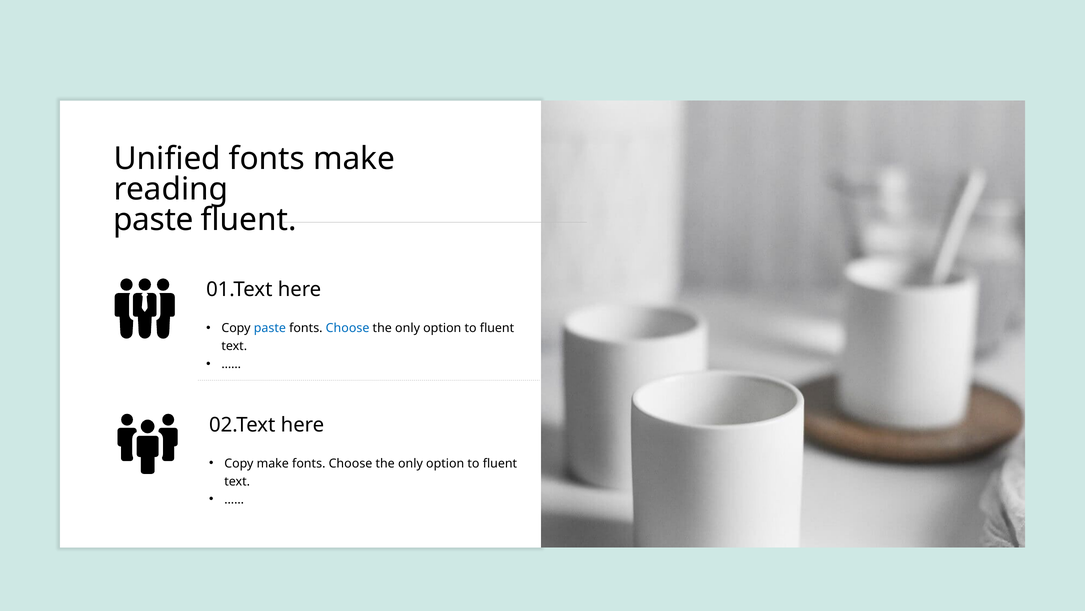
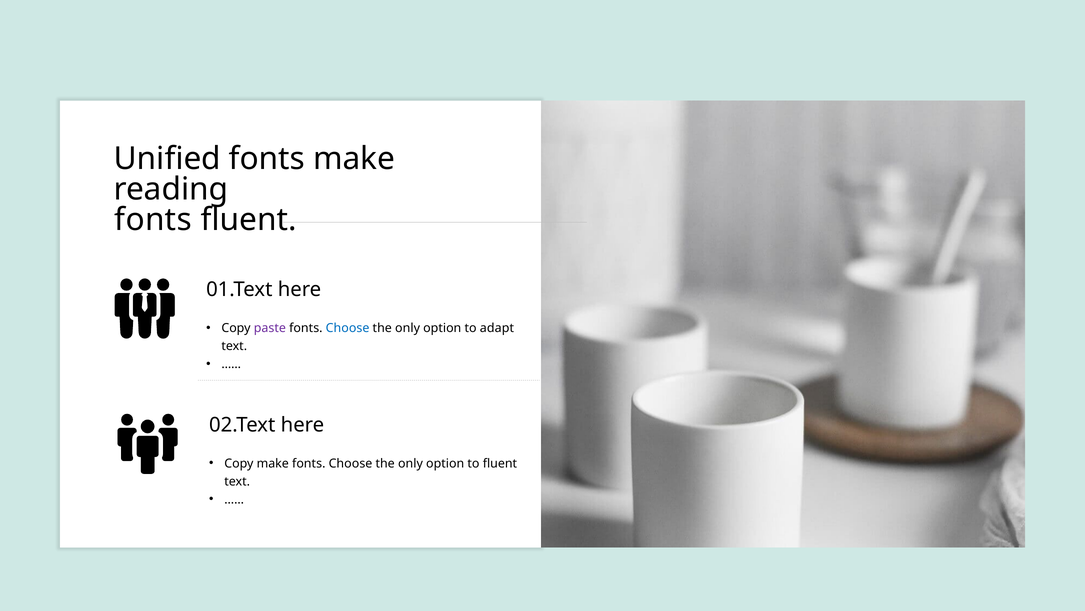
paste: paste -> fonts (153, 219)
paste colour: blue -> purple (270, 328)
fluent: fluent -> adapt (497, 328)
